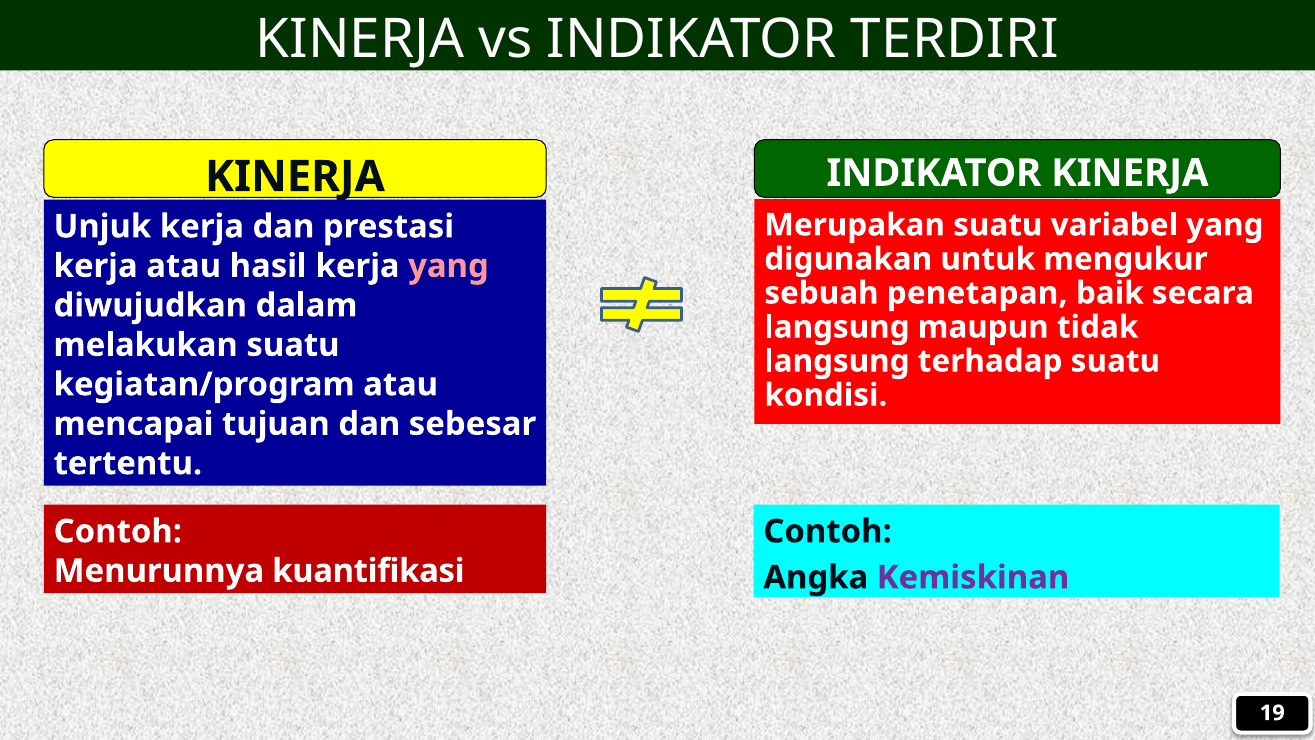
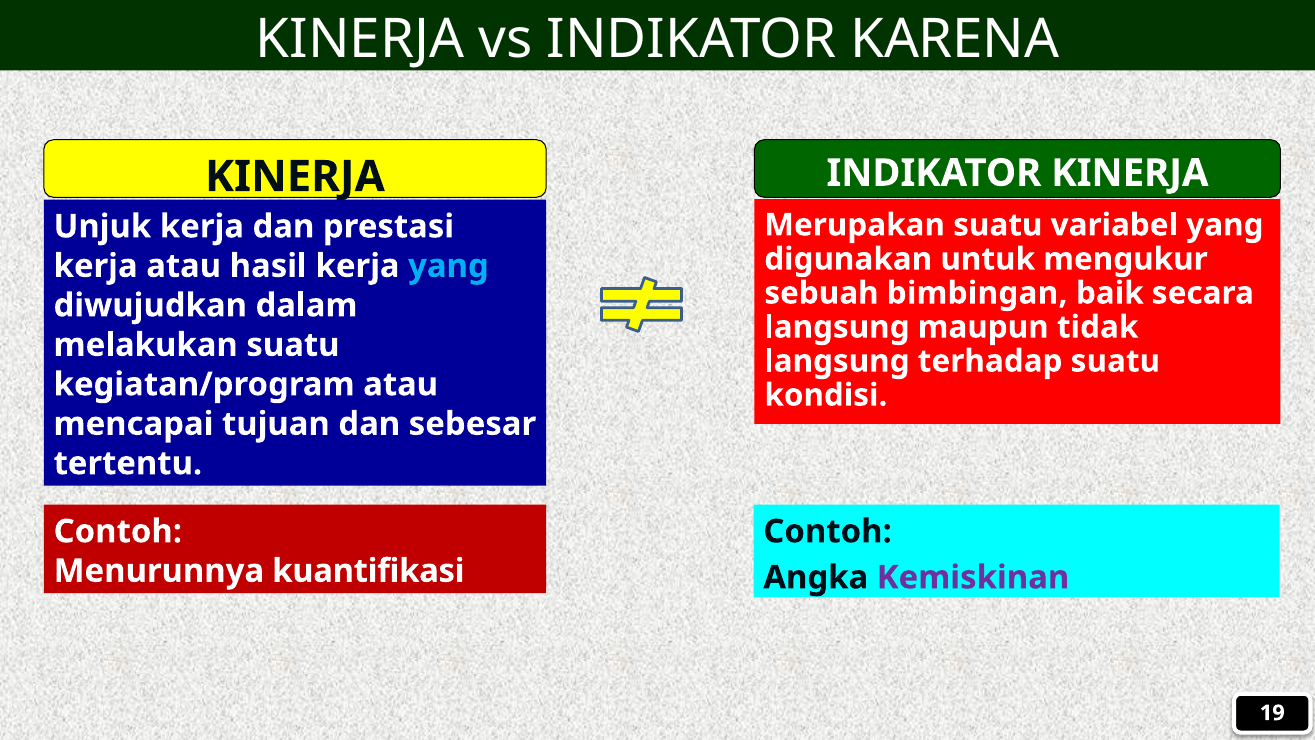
TERDIRI: TERDIRI -> KARENA (955, 39)
yang colour: pink -> light blue (448, 266)
penetapan: penetapan -> bimbingan (977, 293)
